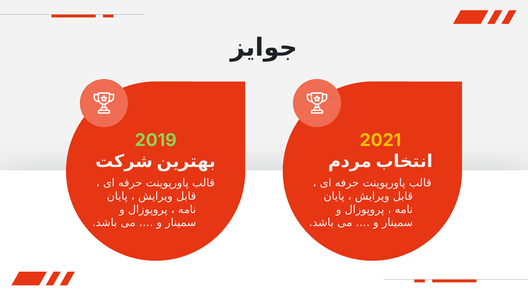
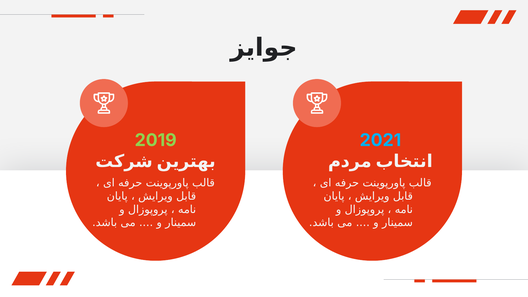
2021 colour: yellow -> light blue (380, 140)
